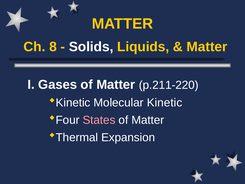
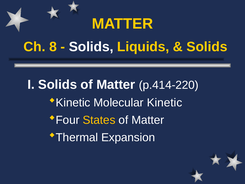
Matter: Matter -> Solids (207, 47)
I Gases: Gases -> Solids (58, 84)
p.211-220: p.211-220 -> p.414-220 (169, 85)
States colour: pink -> yellow (99, 120)
